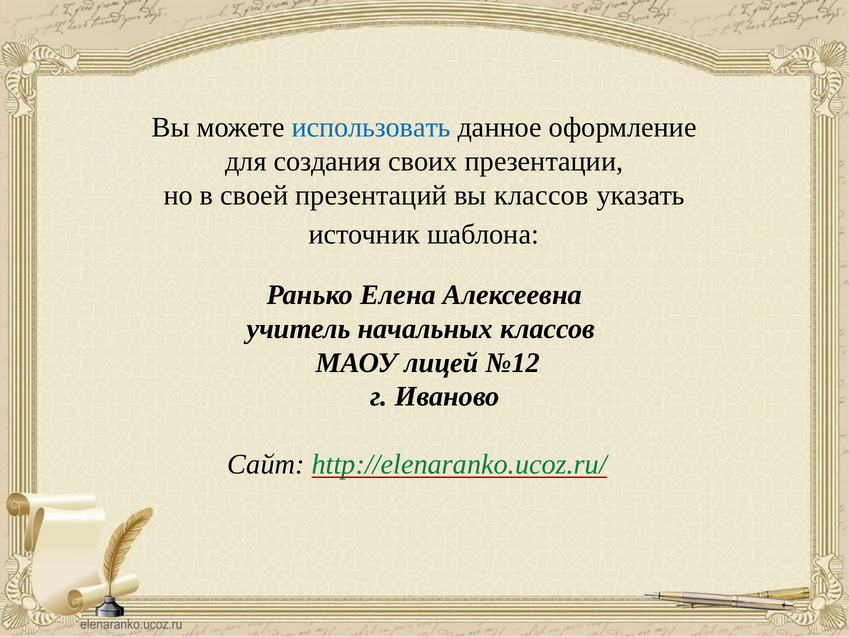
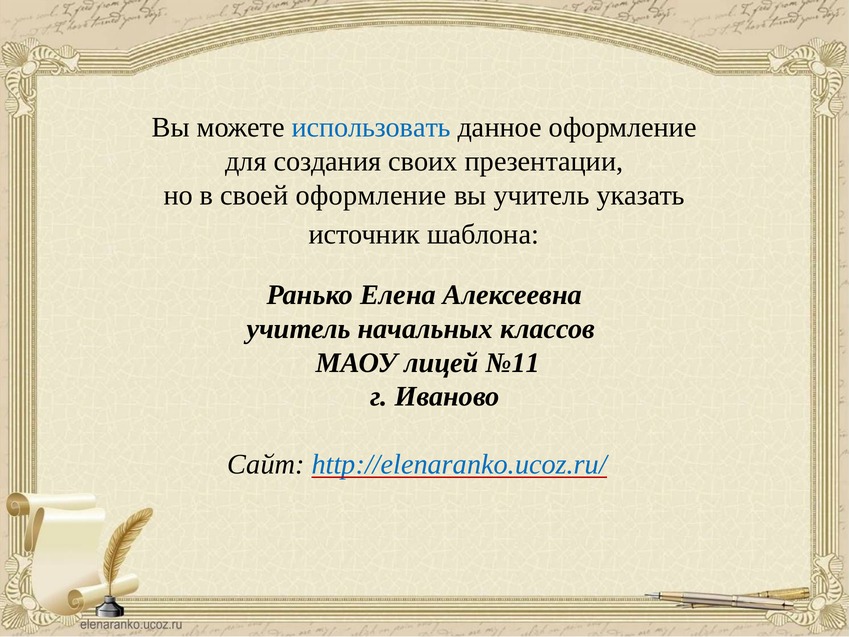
своей презентаций: презентаций -> оформление (371, 196)
вы классов: классов -> учитель (541, 196)
№12: №12 -> №11 (513, 363)
http://elenaranko.ucoz.ru/ colour: green -> blue (459, 464)
